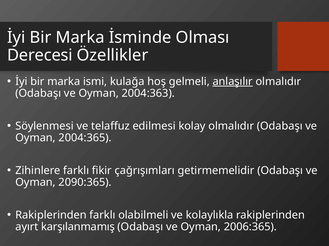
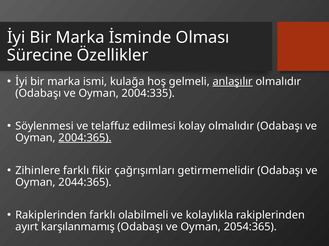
Derecesi: Derecesi -> Sürecine (40, 55)
2004:363: 2004:363 -> 2004:335 (148, 93)
2004:365 underline: none -> present (85, 138)
2090:365: 2090:365 -> 2044:365 (85, 183)
2006:365: 2006:365 -> 2054:365 (250, 227)
